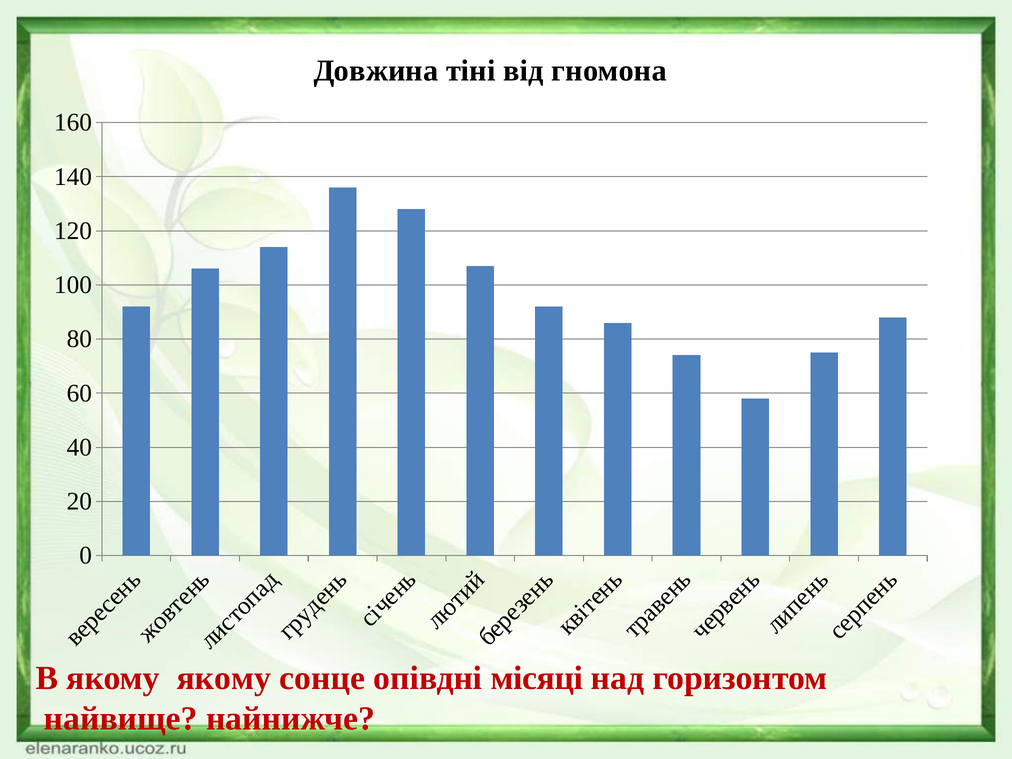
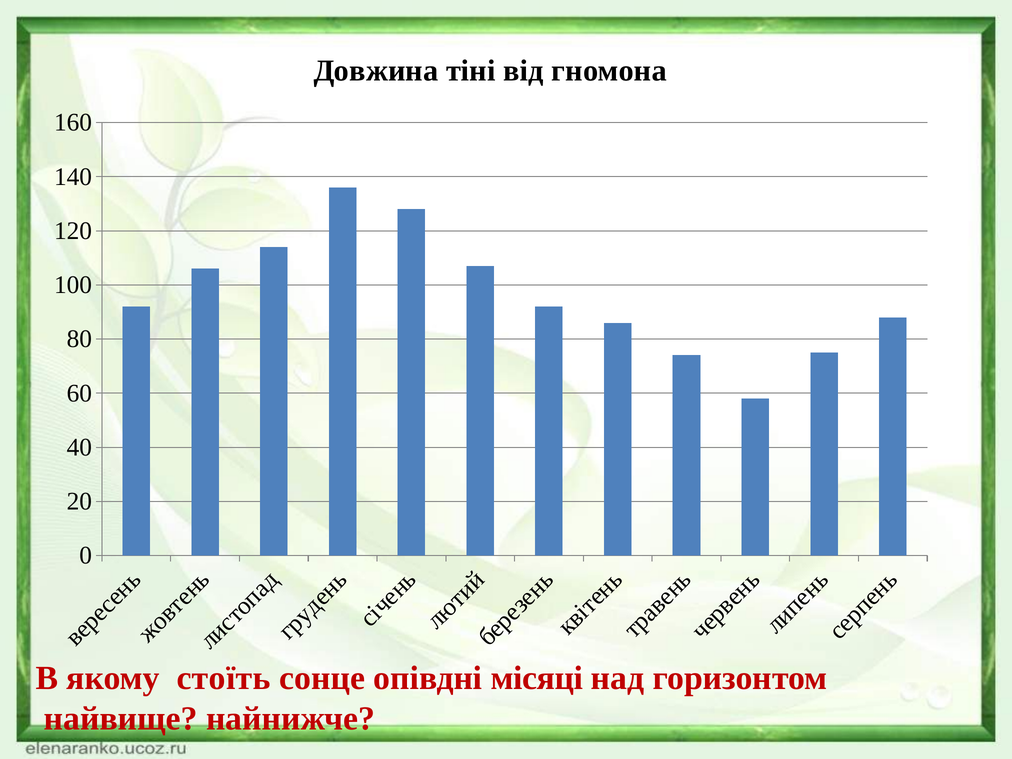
якому якому: якому -> стоїть (224, 678)
